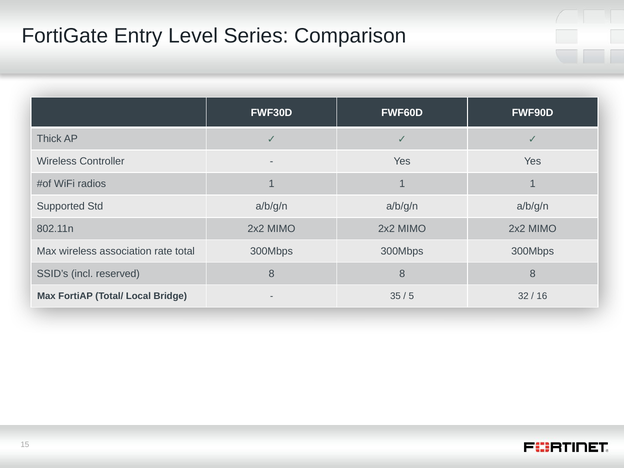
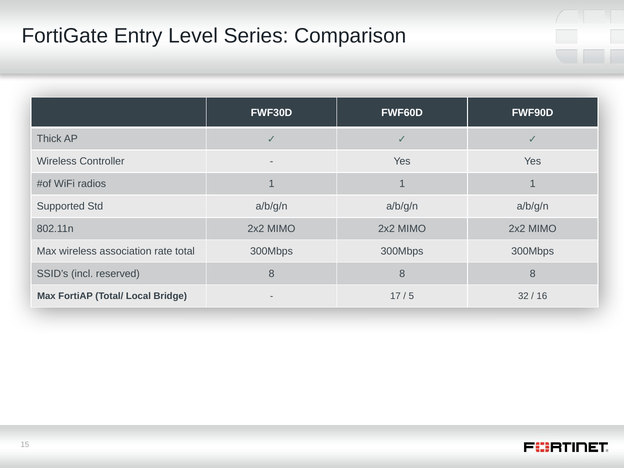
35: 35 -> 17 (395, 296)
